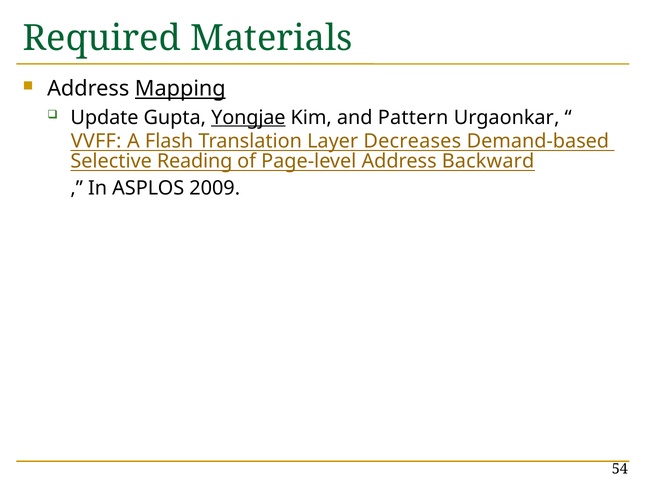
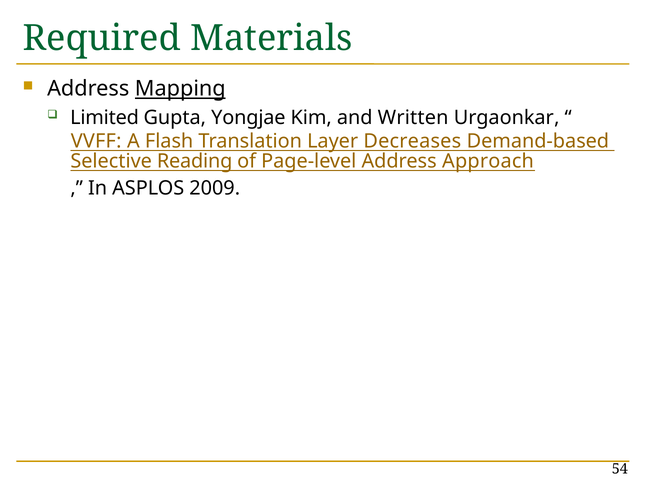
Update: Update -> Limited (105, 118)
Yongjae underline: present -> none (248, 118)
Pattern: Pattern -> Written (413, 118)
Backward: Backward -> Approach (488, 161)
